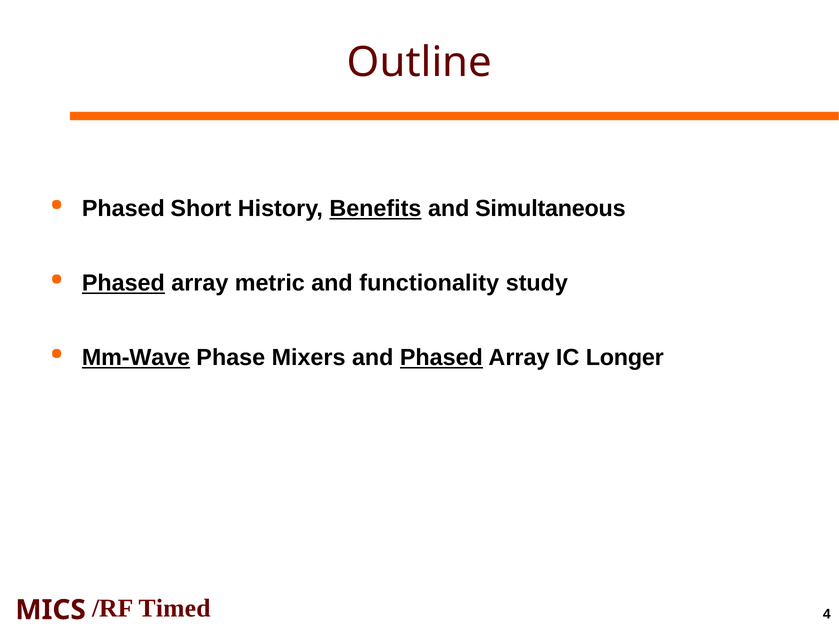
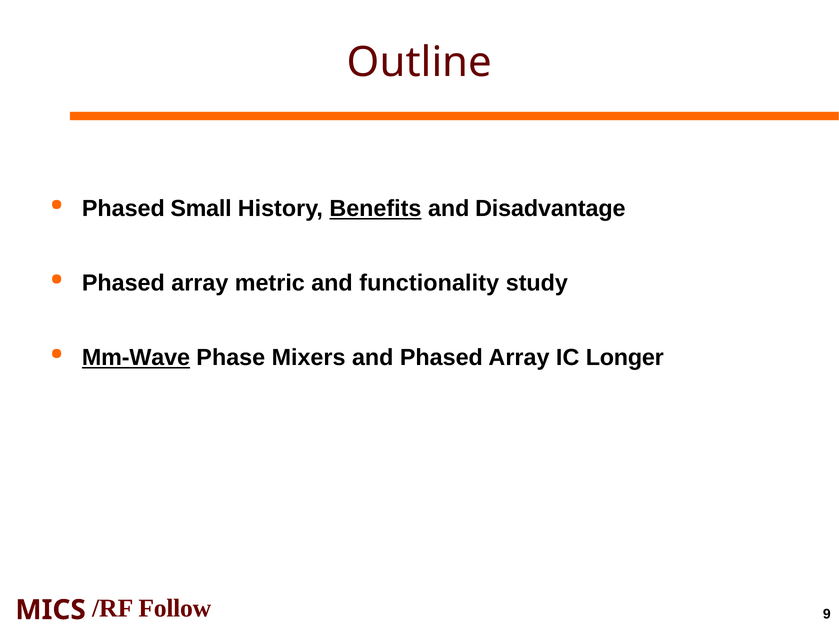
Short: Short -> Small (201, 209)
Simultaneous: Simultaneous -> Disadvantage (550, 209)
Phased underline: present -> none (123, 283)
Phased underline: present -> none (441, 358)
Timed: Timed -> Follow (175, 609)
4: 4 -> 9 (827, 614)
